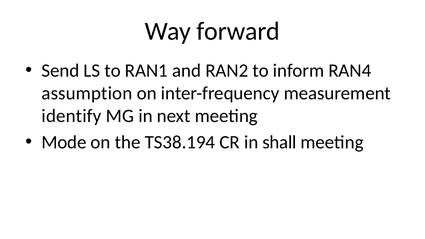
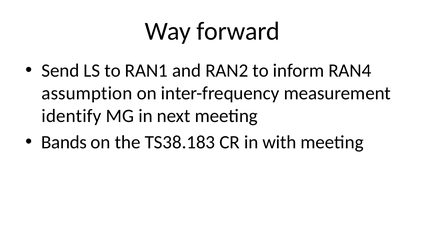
Mode: Mode -> Bands (64, 142)
TS38.194: TS38.194 -> TS38.183 (180, 142)
shall: shall -> with (279, 142)
